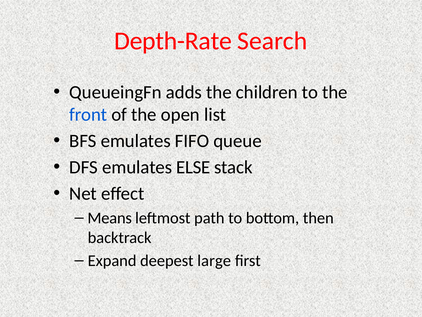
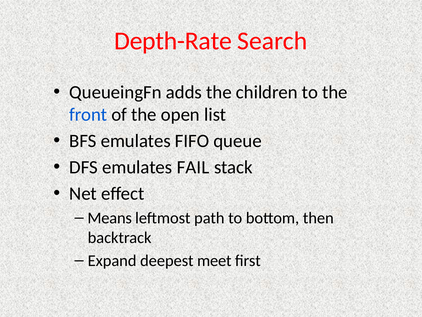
ELSE: ELSE -> FAIL (193, 167)
large: large -> meet (214, 260)
